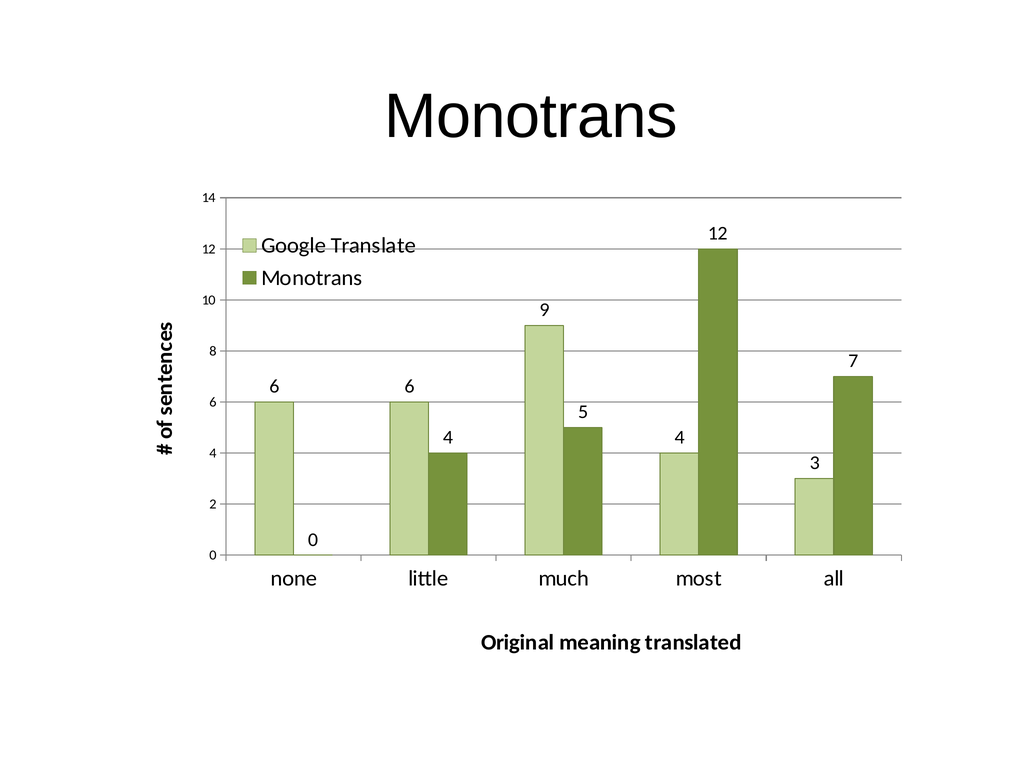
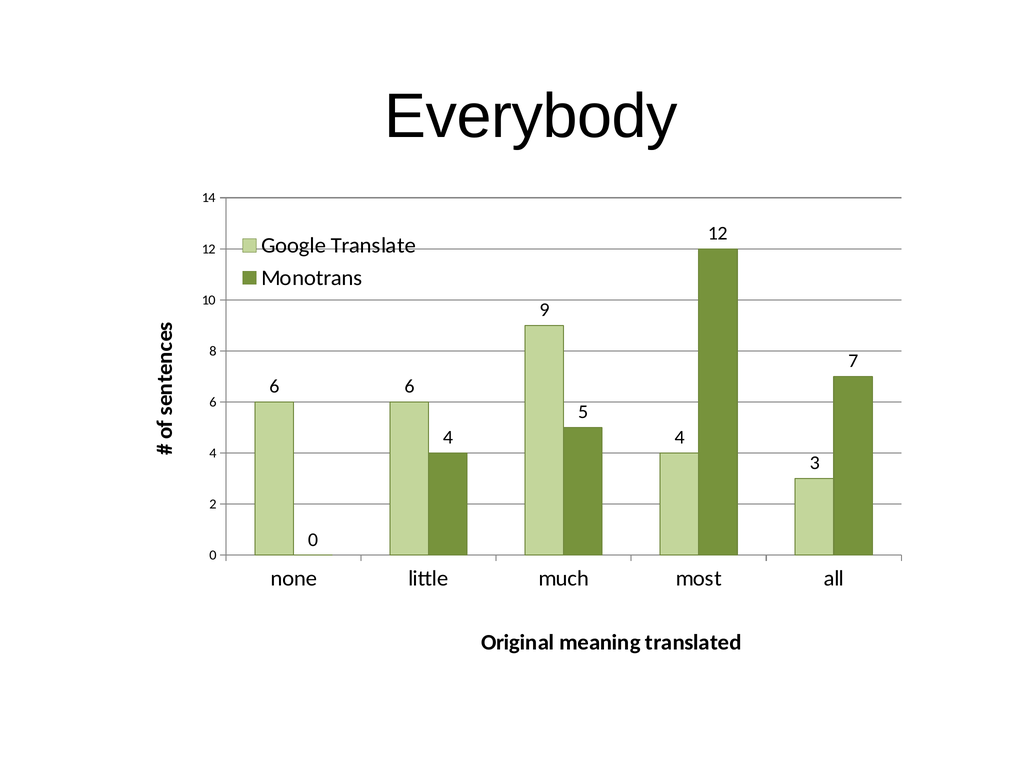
Monotrans: Monotrans -> Everybody (531, 117)
